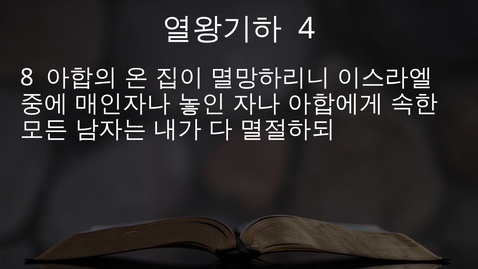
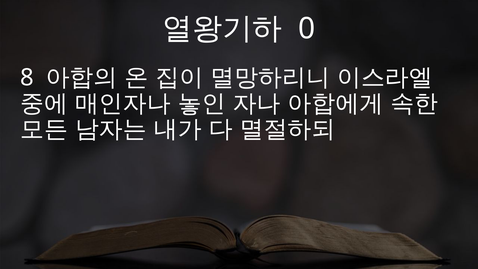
4: 4 -> 0 (307, 29)
